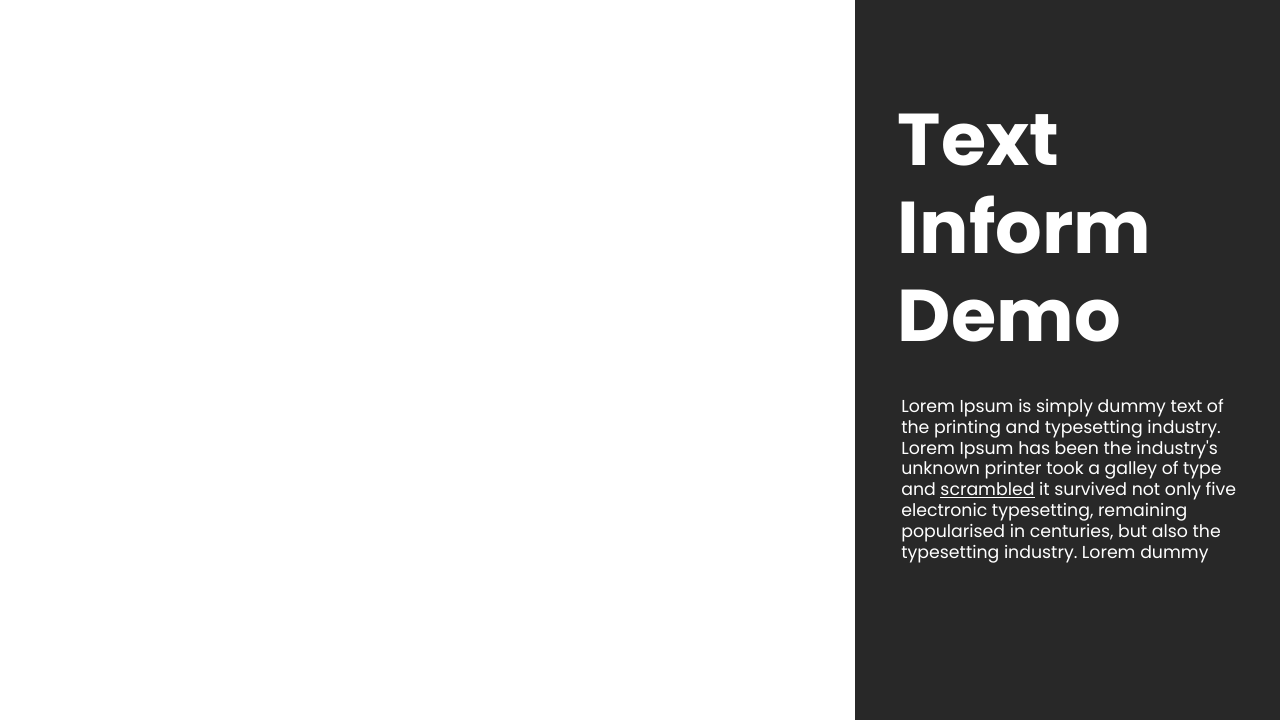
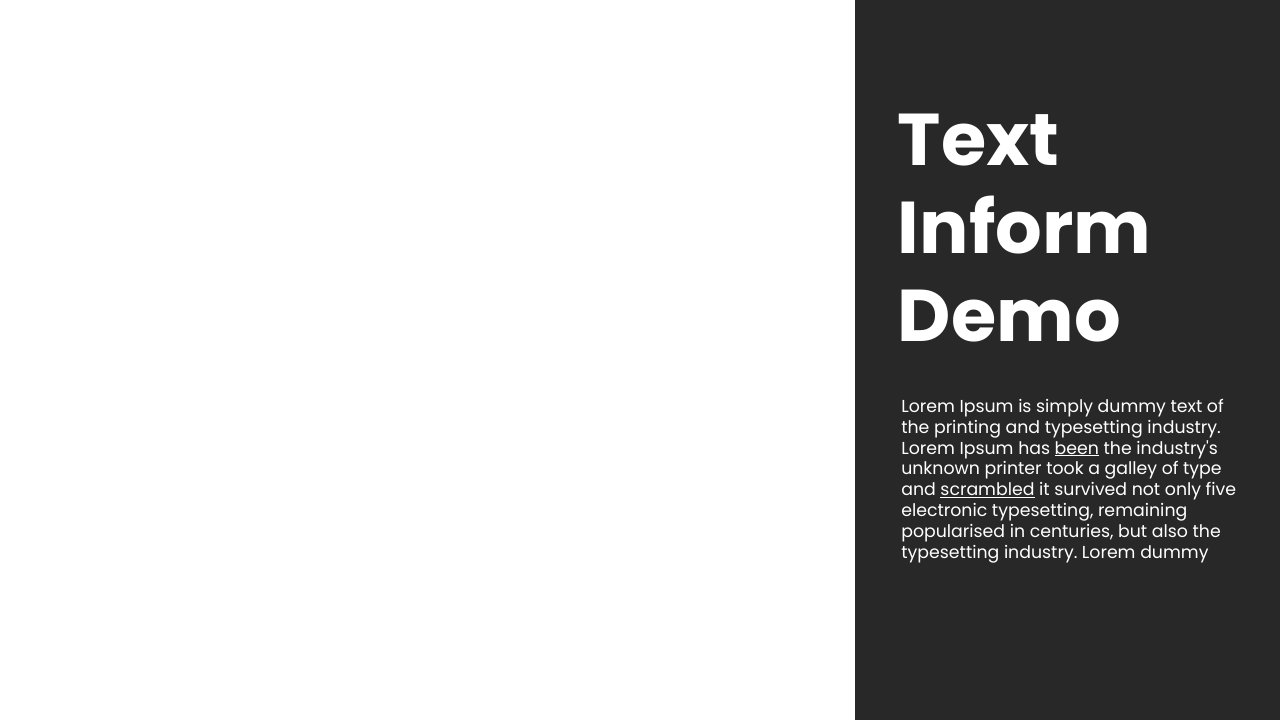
been underline: none -> present (1077, 448)
